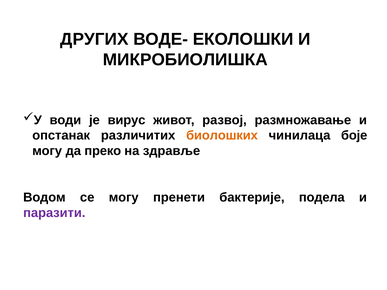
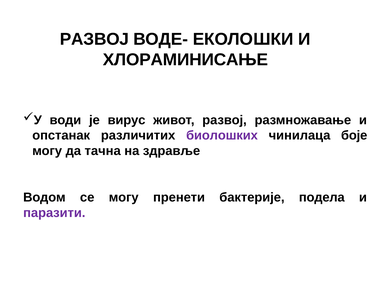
ДРУГИХ: ДРУГИХ -> РАЗВОЈ (94, 39)
МИКРОБИОЛИШКА: МИКРОБИОЛИШКА -> ХЛОРАМИНИСАЊЕ (185, 60)
биолошких colour: orange -> purple (222, 136)
преко: преко -> тачна (103, 151)
